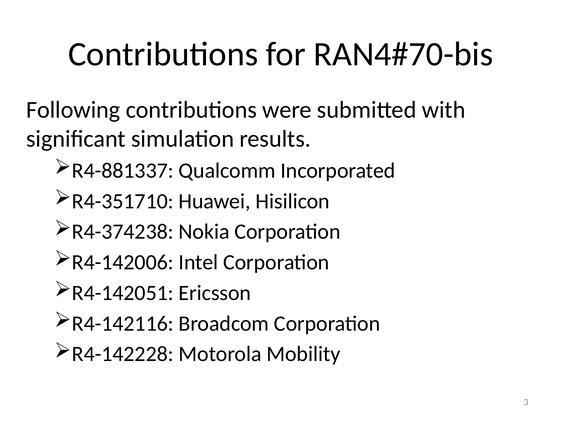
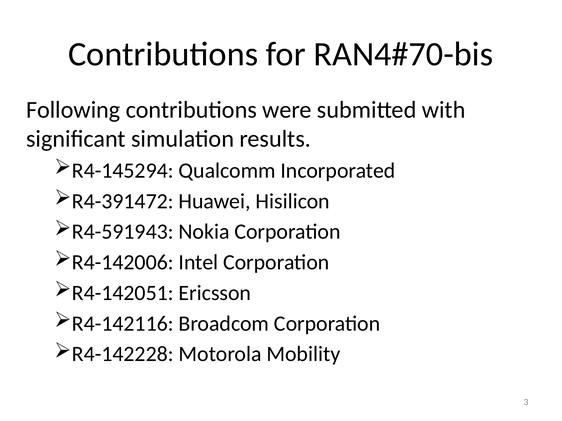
R4-881337: R4-881337 -> R4-145294 (123, 171)
R4-351710: R4-351710 -> R4-391472 (123, 201)
R4-374238: R4-374238 -> R4-591943 (123, 232)
